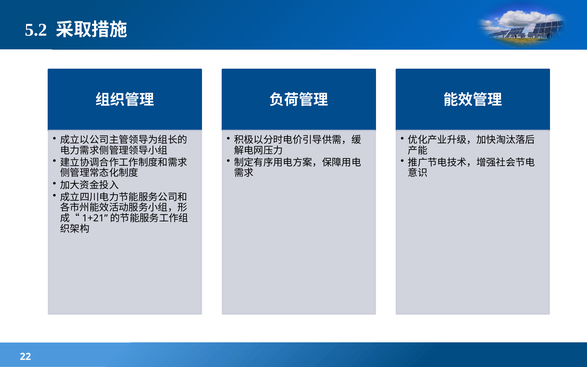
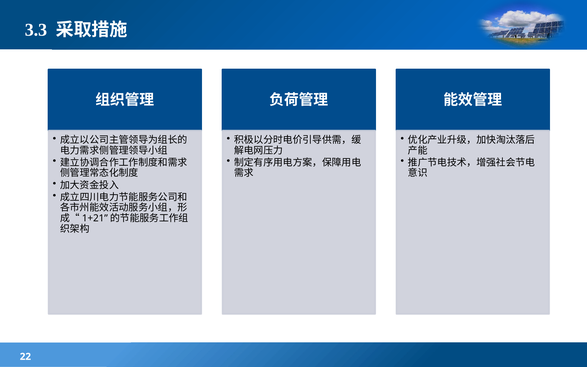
5.2: 5.2 -> 3.3 (36, 30)
